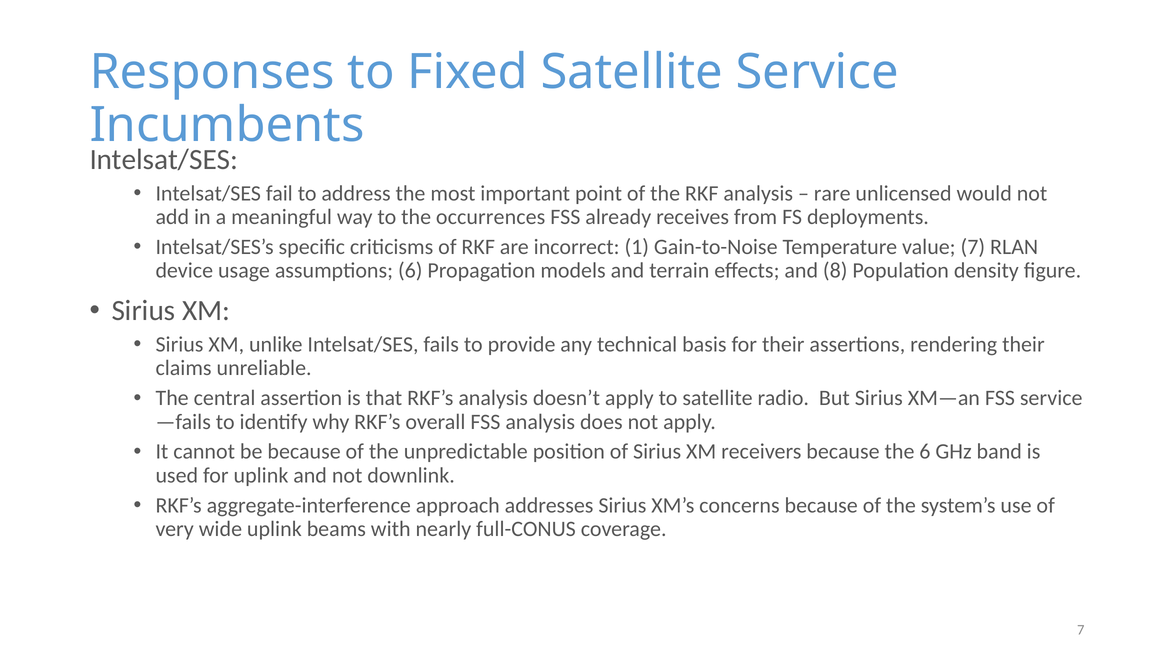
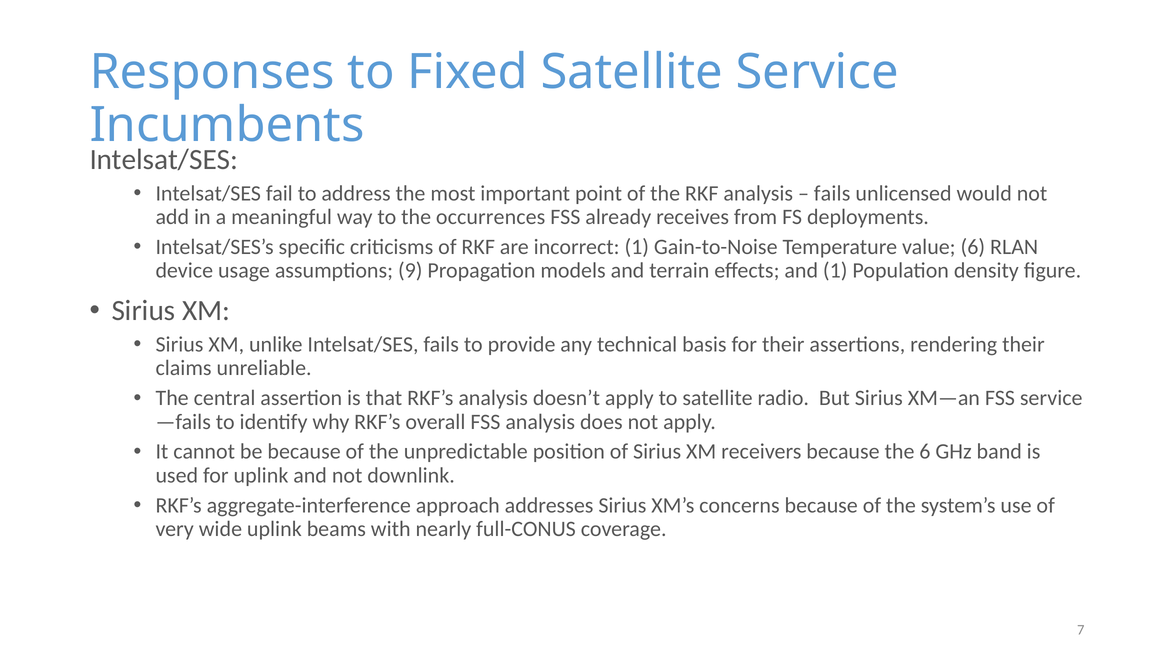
rare: rare -> fails (832, 193)
value 7: 7 -> 6 (973, 247)
assumptions 6: 6 -> 9 (410, 271)
and 8: 8 -> 1 (835, 271)
